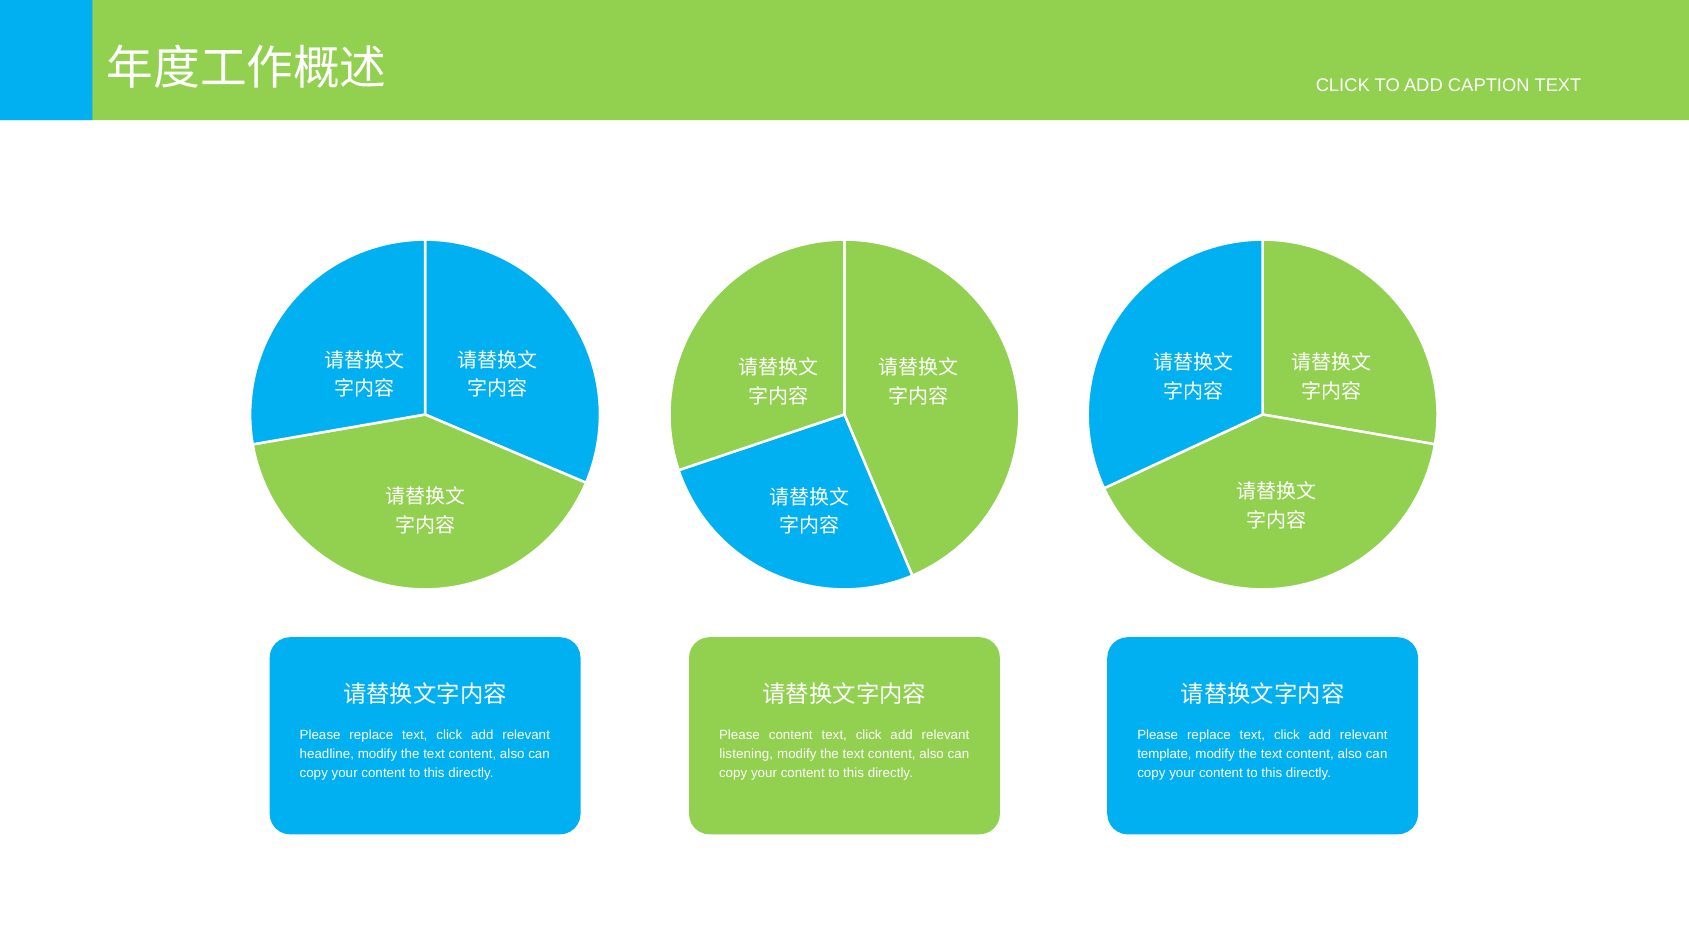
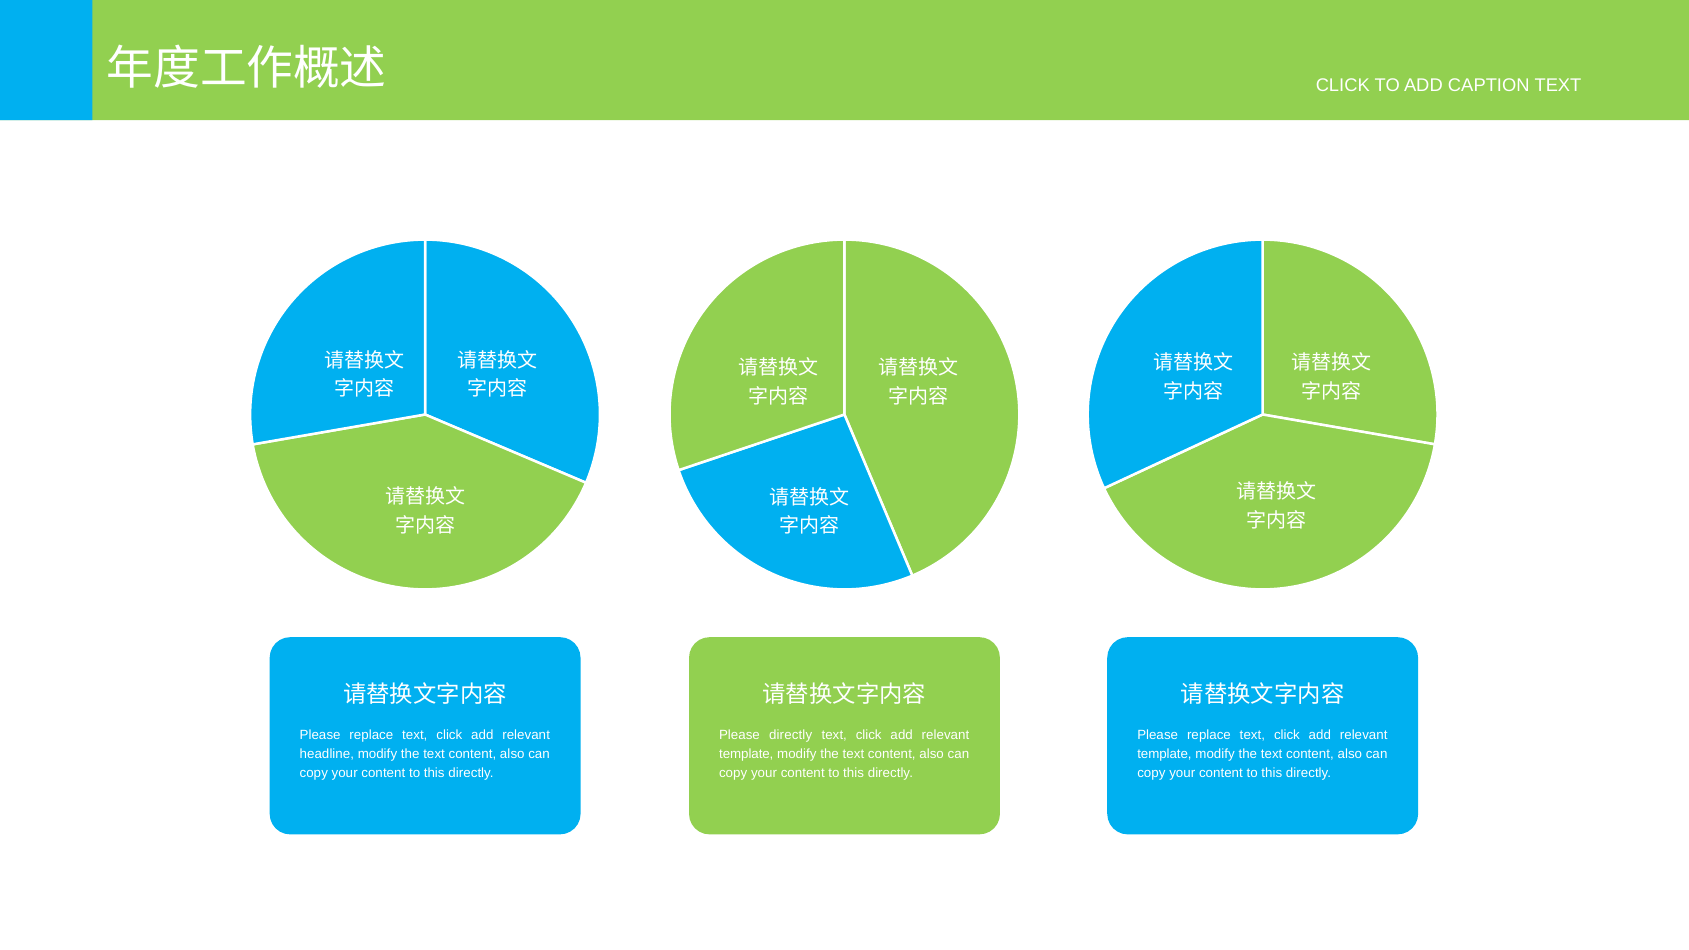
Please content: content -> directly (791, 735)
listening: listening -> template (746, 754)
